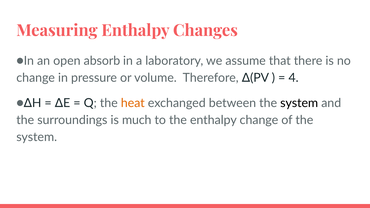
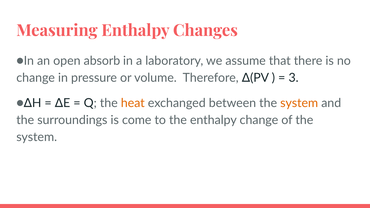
4: 4 -> 3 (294, 78)
system colour: black -> orange (299, 103)
much: much -> come (137, 120)
